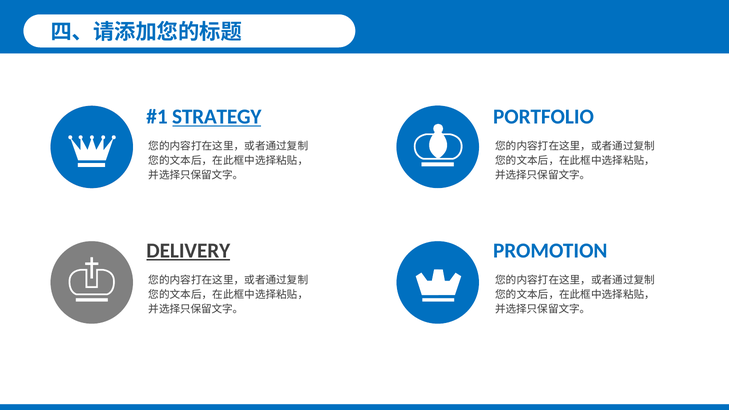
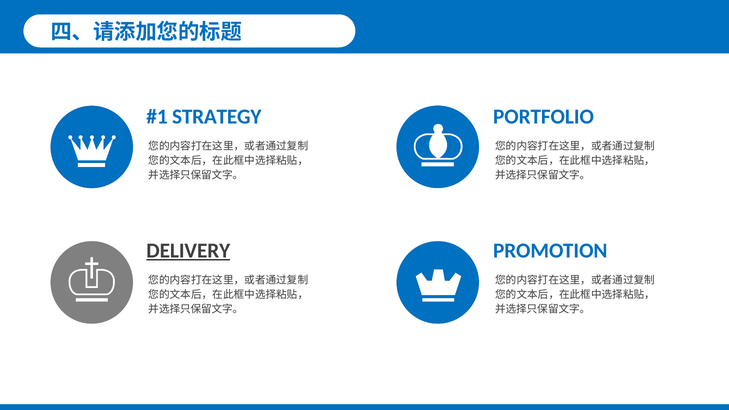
STRATEGY underline: present -> none (217, 117)
